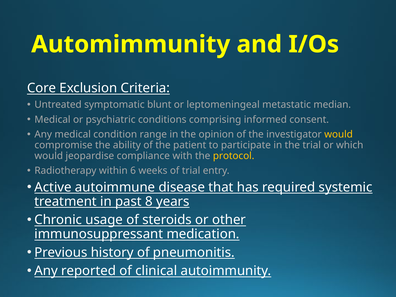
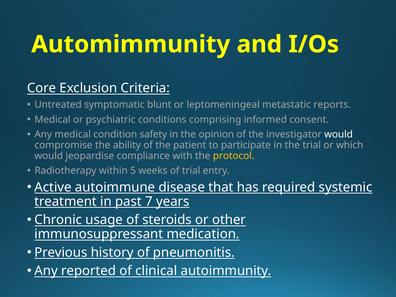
median: median -> reports (332, 105)
range: range -> safety (153, 134)
would colour: yellow -> white (339, 134)
6: 6 -> 5 (133, 171)
8: 8 -> 7 (149, 201)
